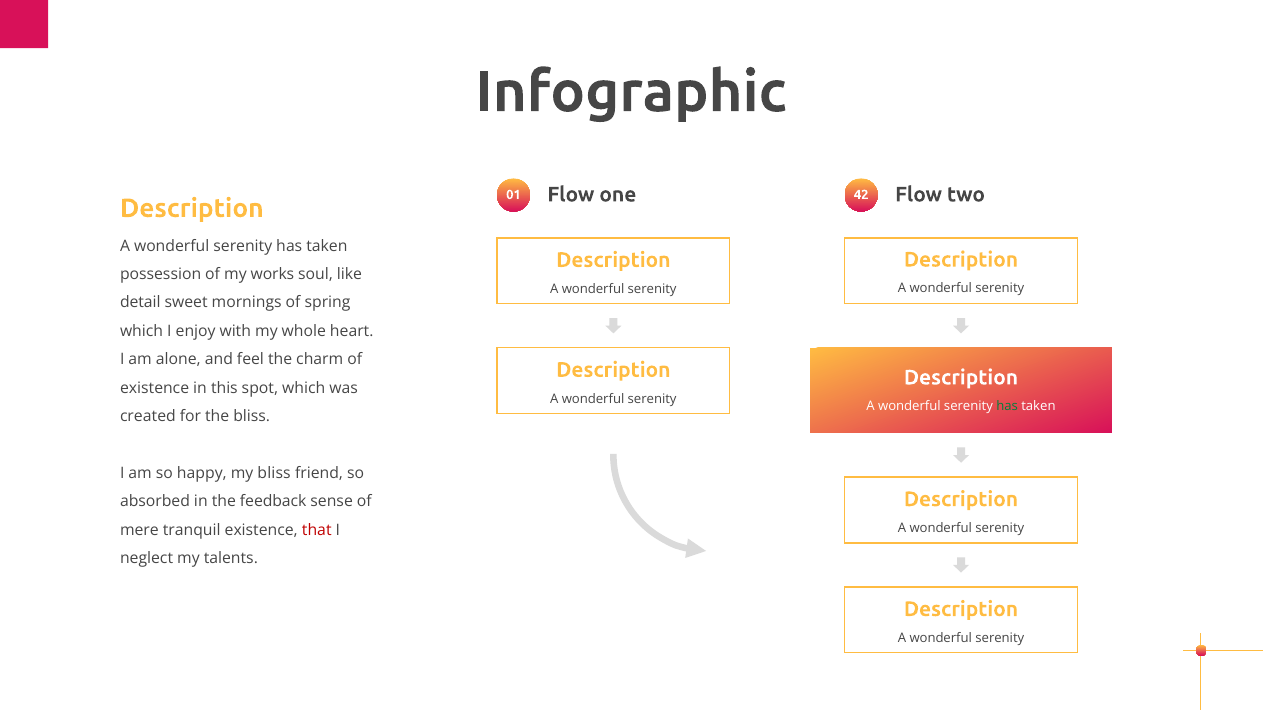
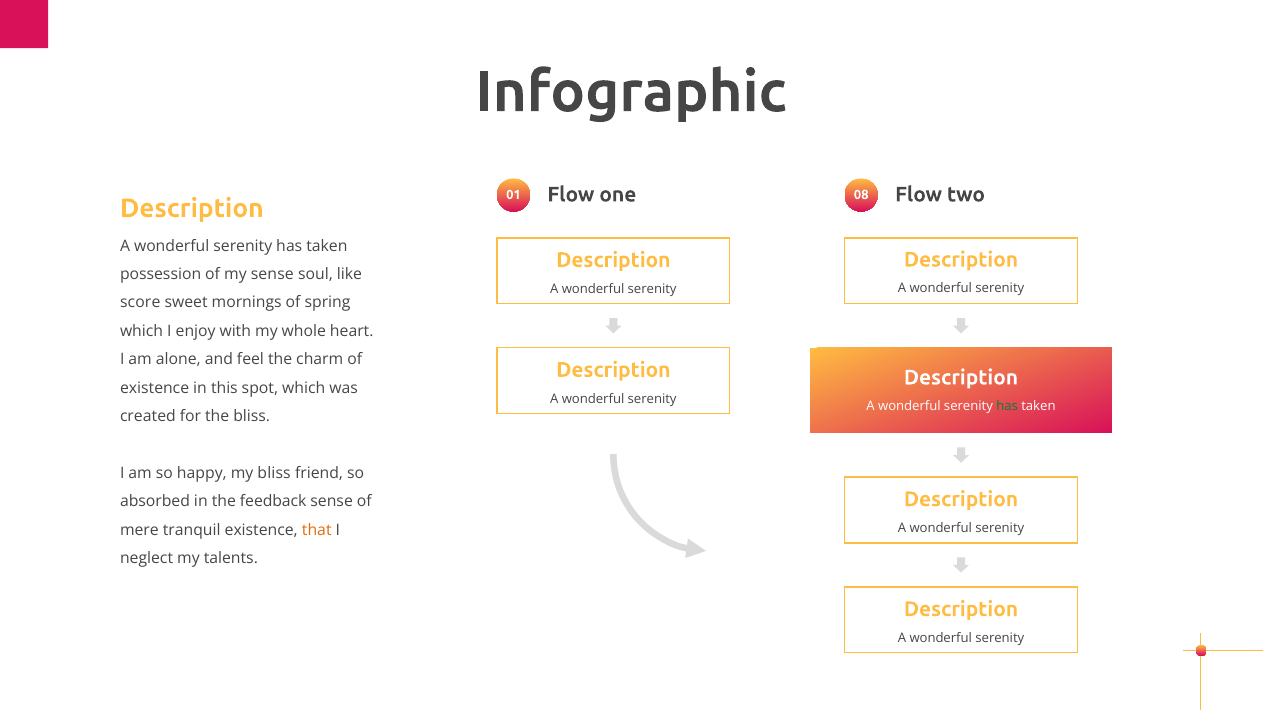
42: 42 -> 08 (861, 195)
my works: works -> sense (272, 275)
detail: detail -> score (140, 303)
that colour: red -> orange (317, 530)
